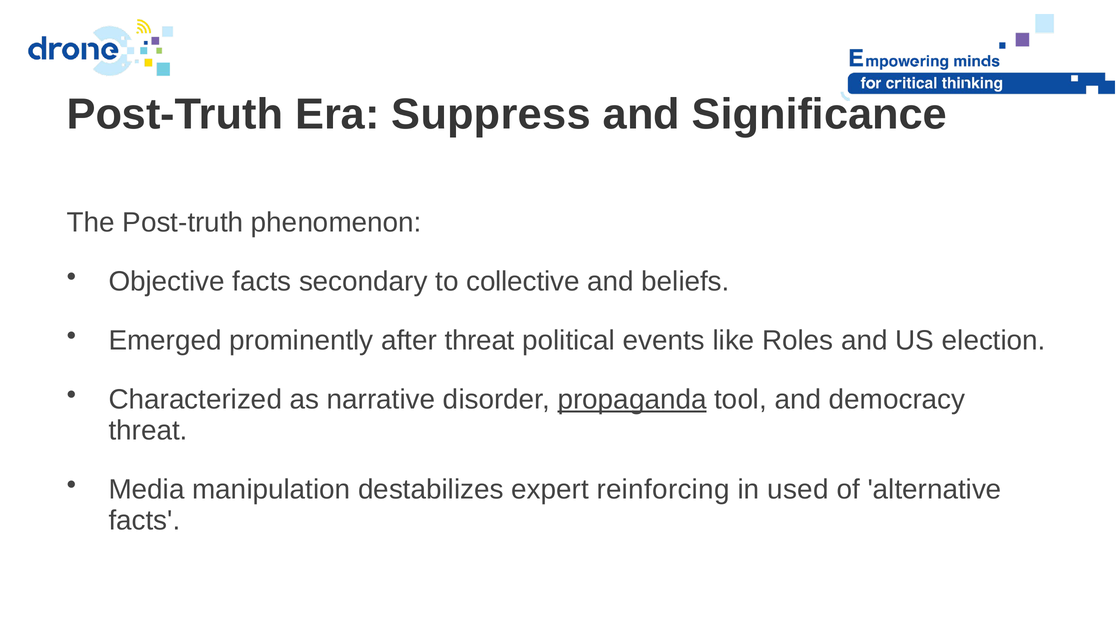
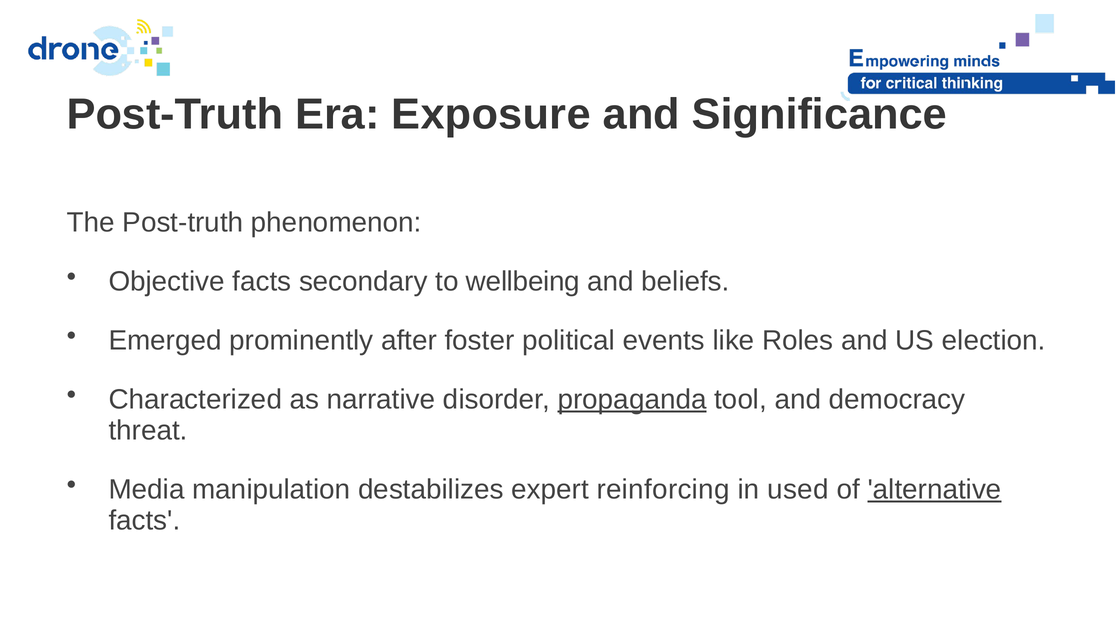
Suppress: Suppress -> Exposure (491, 115)
collective: collective -> wellbeing (523, 281)
after threat: threat -> foster (480, 340)
alternative underline: none -> present (935, 489)
